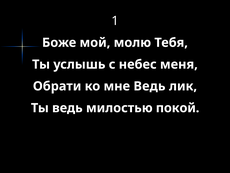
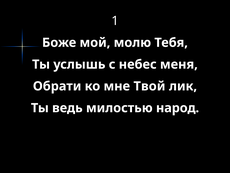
мне Ведь: Ведь -> Твой (149, 86)
покой: покой -> народ (178, 108)
